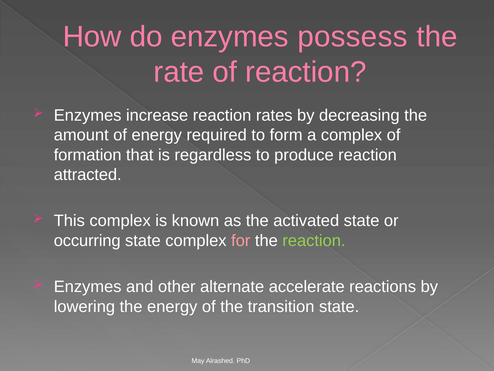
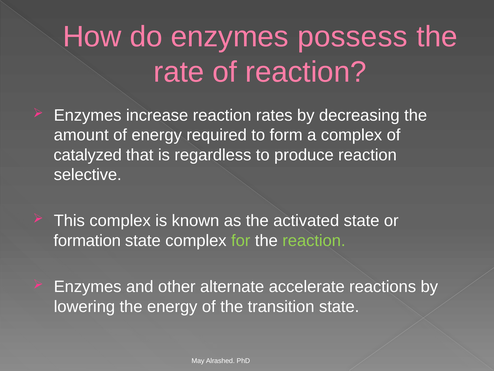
formation: formation -> catalyzed (88, 155)
attracted: attracted -> selective (88, 174)
occurring: occurring -> formation (87, 240)
for colour: pink -> light green (241, 240)
